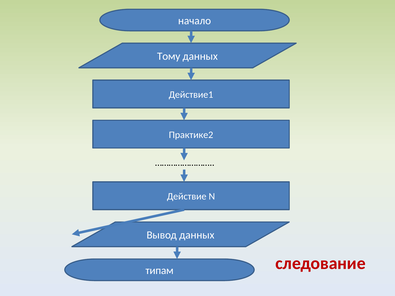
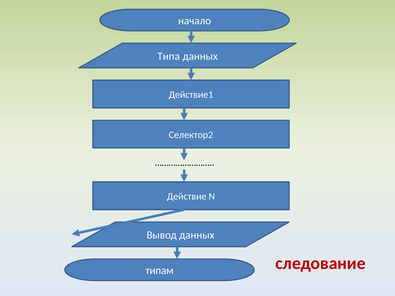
Тому: Тому -> Типа (169, 56)
Практике2: Практике2 -> Селектор2 (191, 135)
